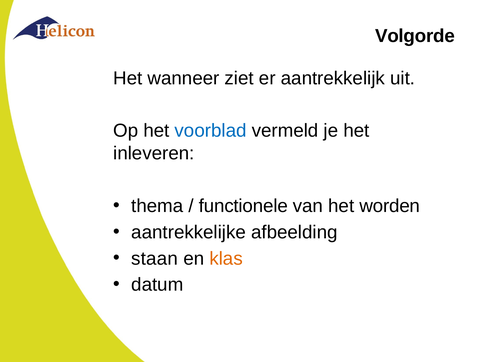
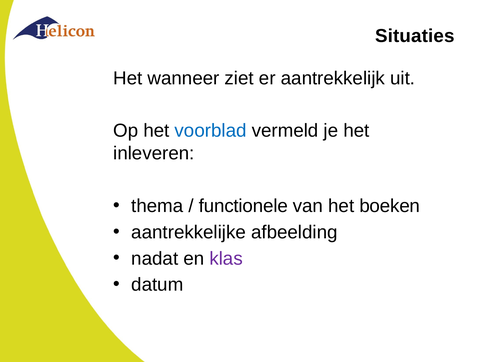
Volgorde: Volgorde -> Situaties (415, 36)
worden: worden -> boeken (390, 206)
staan: staan -> nadat (155, 259)
klas colour: orange -> purple (226, 259)
